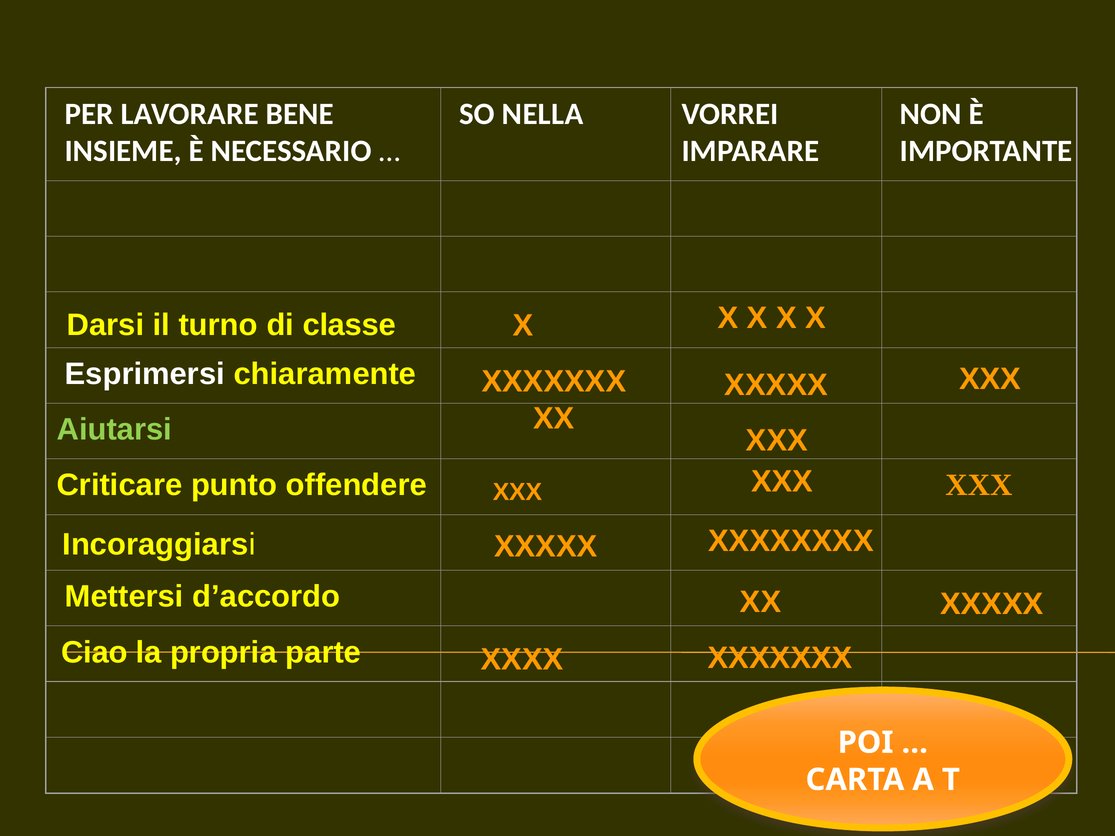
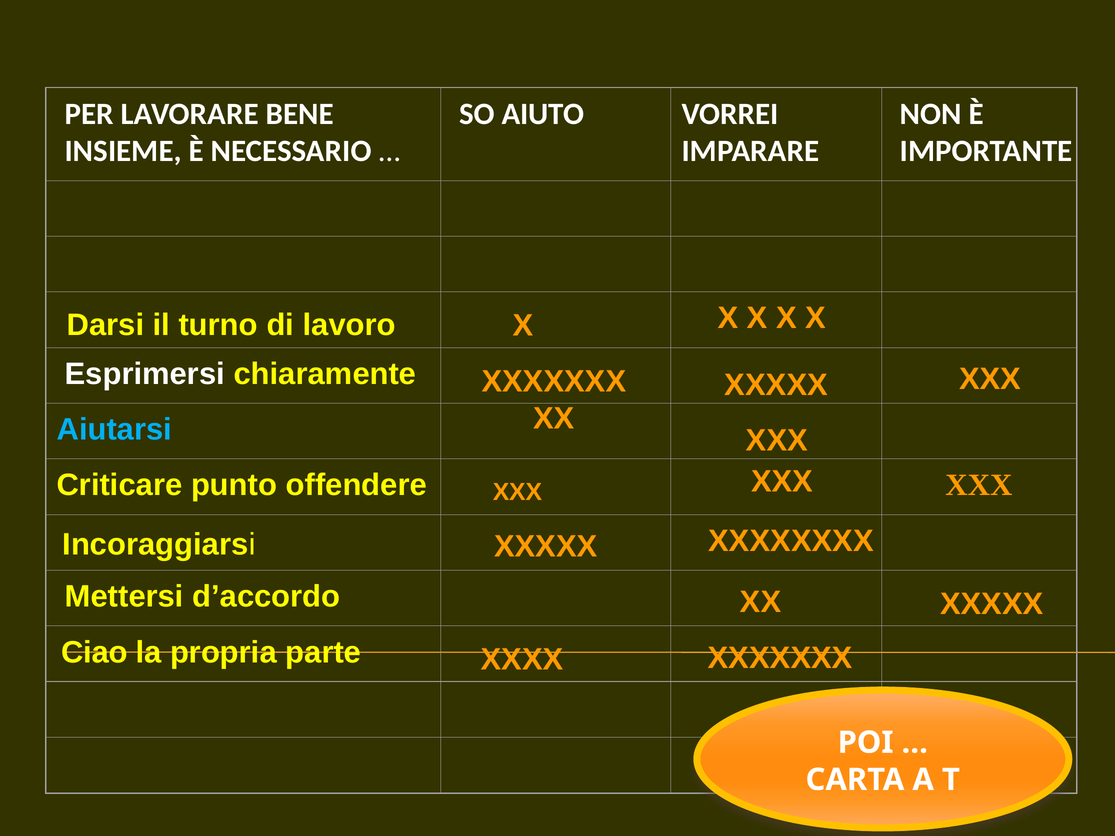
NELLA: NELLA -> AIUTO (543, 114)
classe: classe -> lavoro (349, 325)
Aiutarsi colour: light green -> light blue (114, 430)
